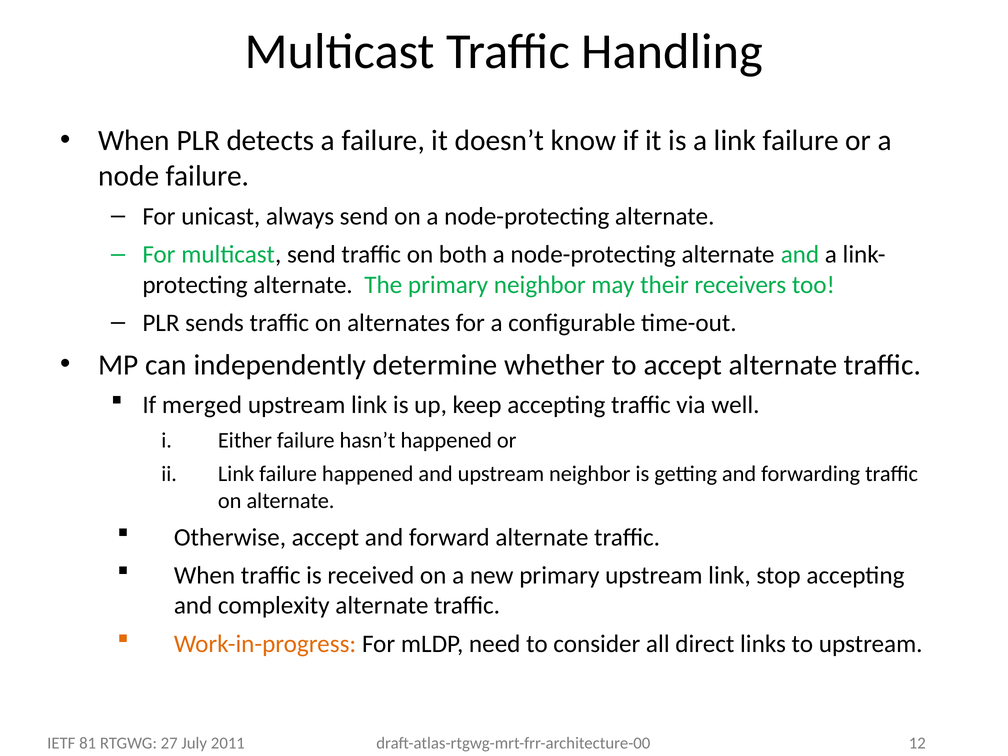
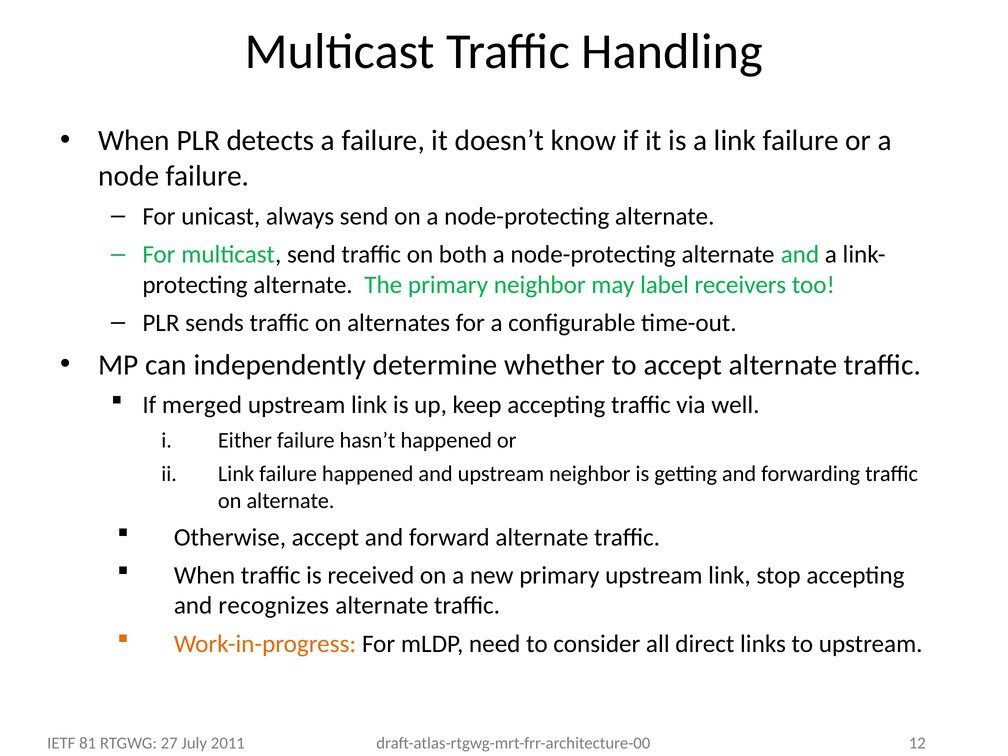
their: their -> label (665, 285)
complexity: complexity -> recognizes (274, 606)
